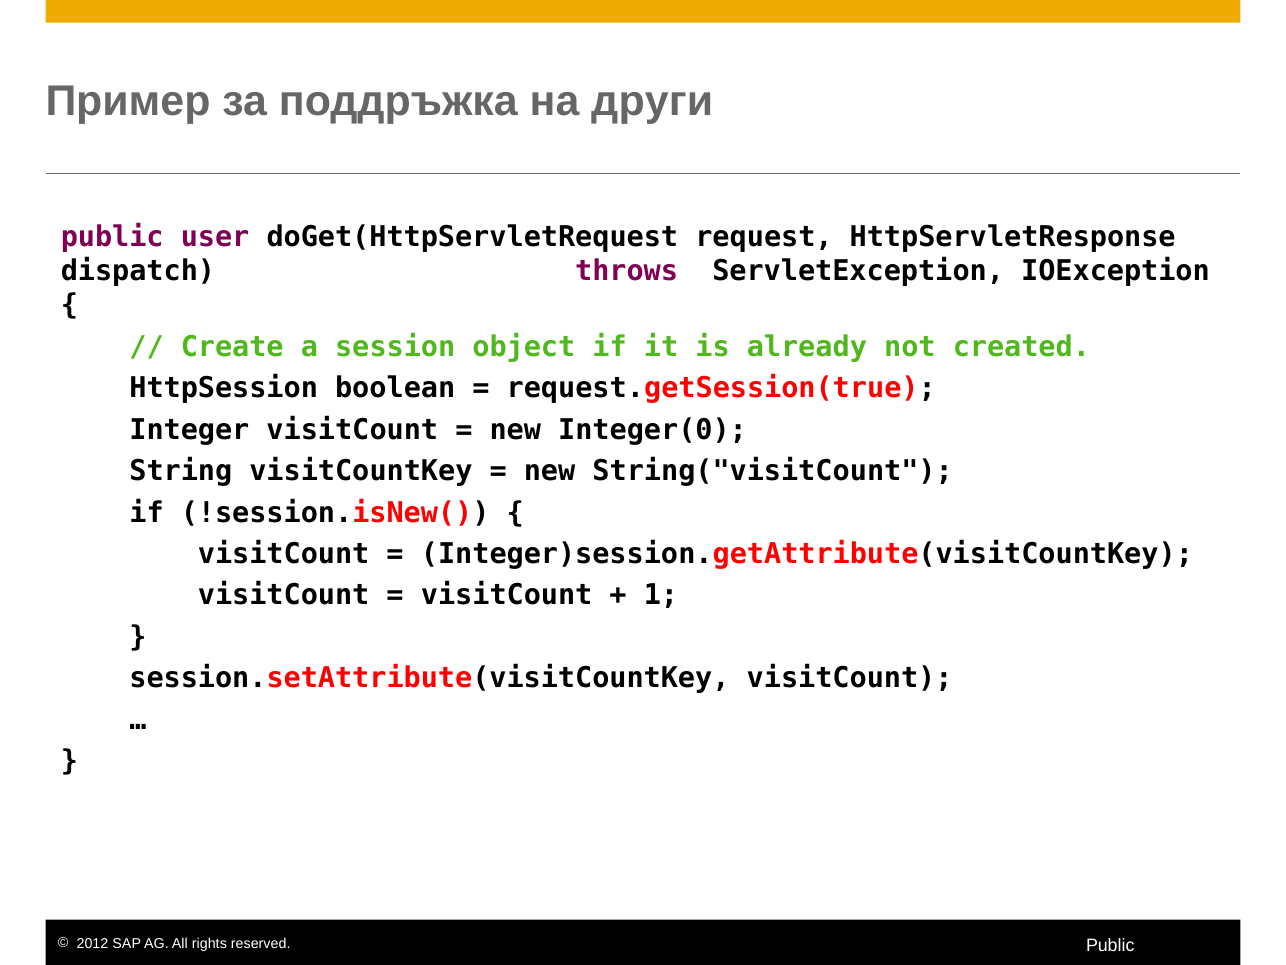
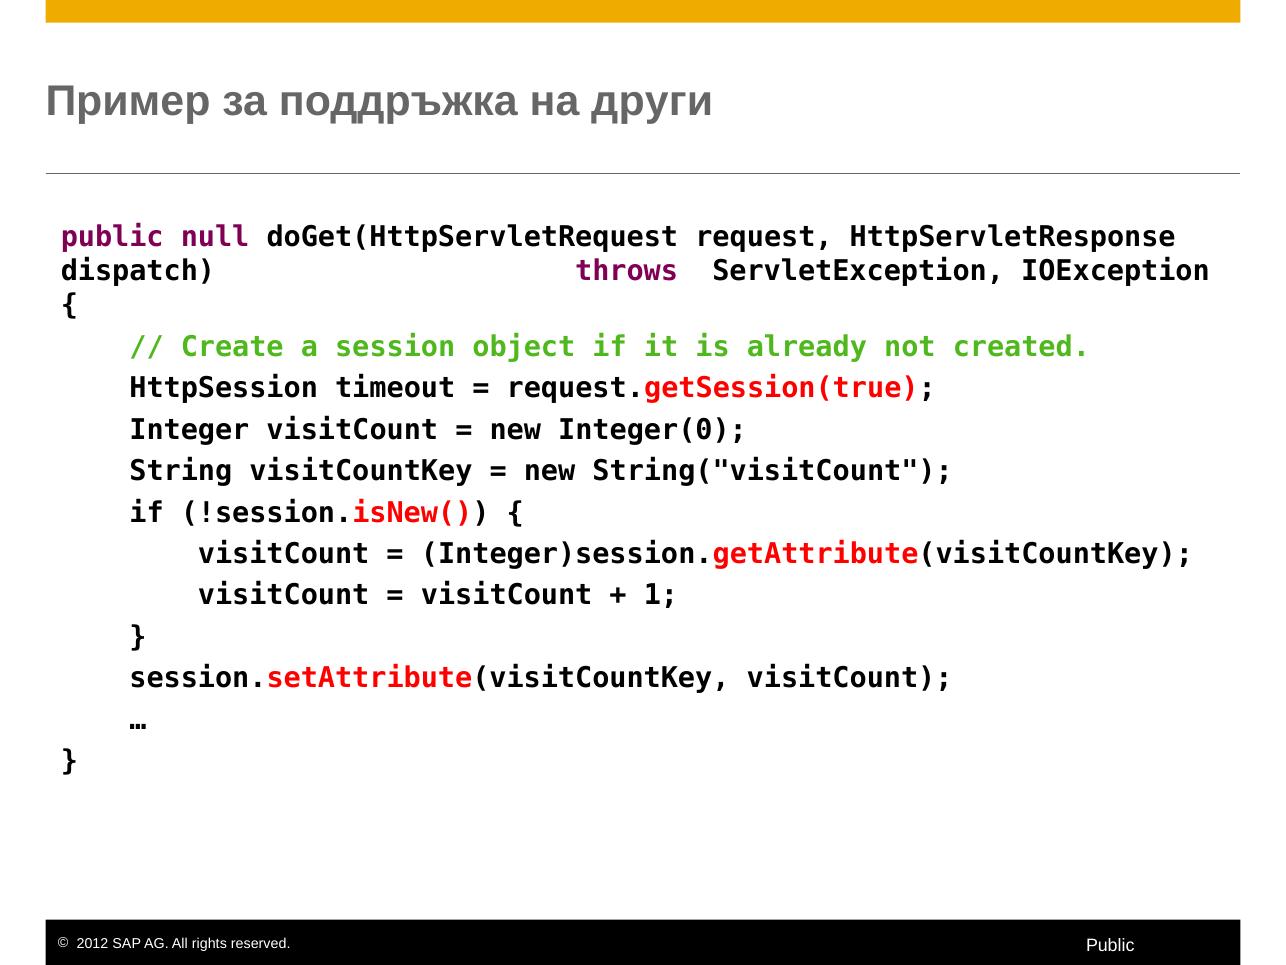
user: user -> null (215, 237)
boolean: boolean -> timeout (395, 388)
